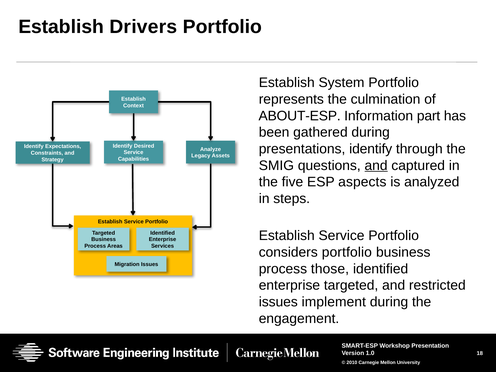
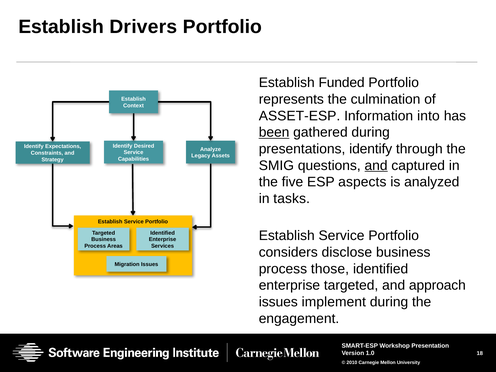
System: System -> Funded (342, 83)
ABOUT-ESP: ABOUT-ESP -> ASSET-ESP (300, 116)
part: part -> into (428, 116)
been underline: none -> present (274, 132)
steps: steps -> tasks (292, 199)
considers portfolio: portfolio -> disclose (347, 252)
restricted: restricted -> approach (437, 285)
